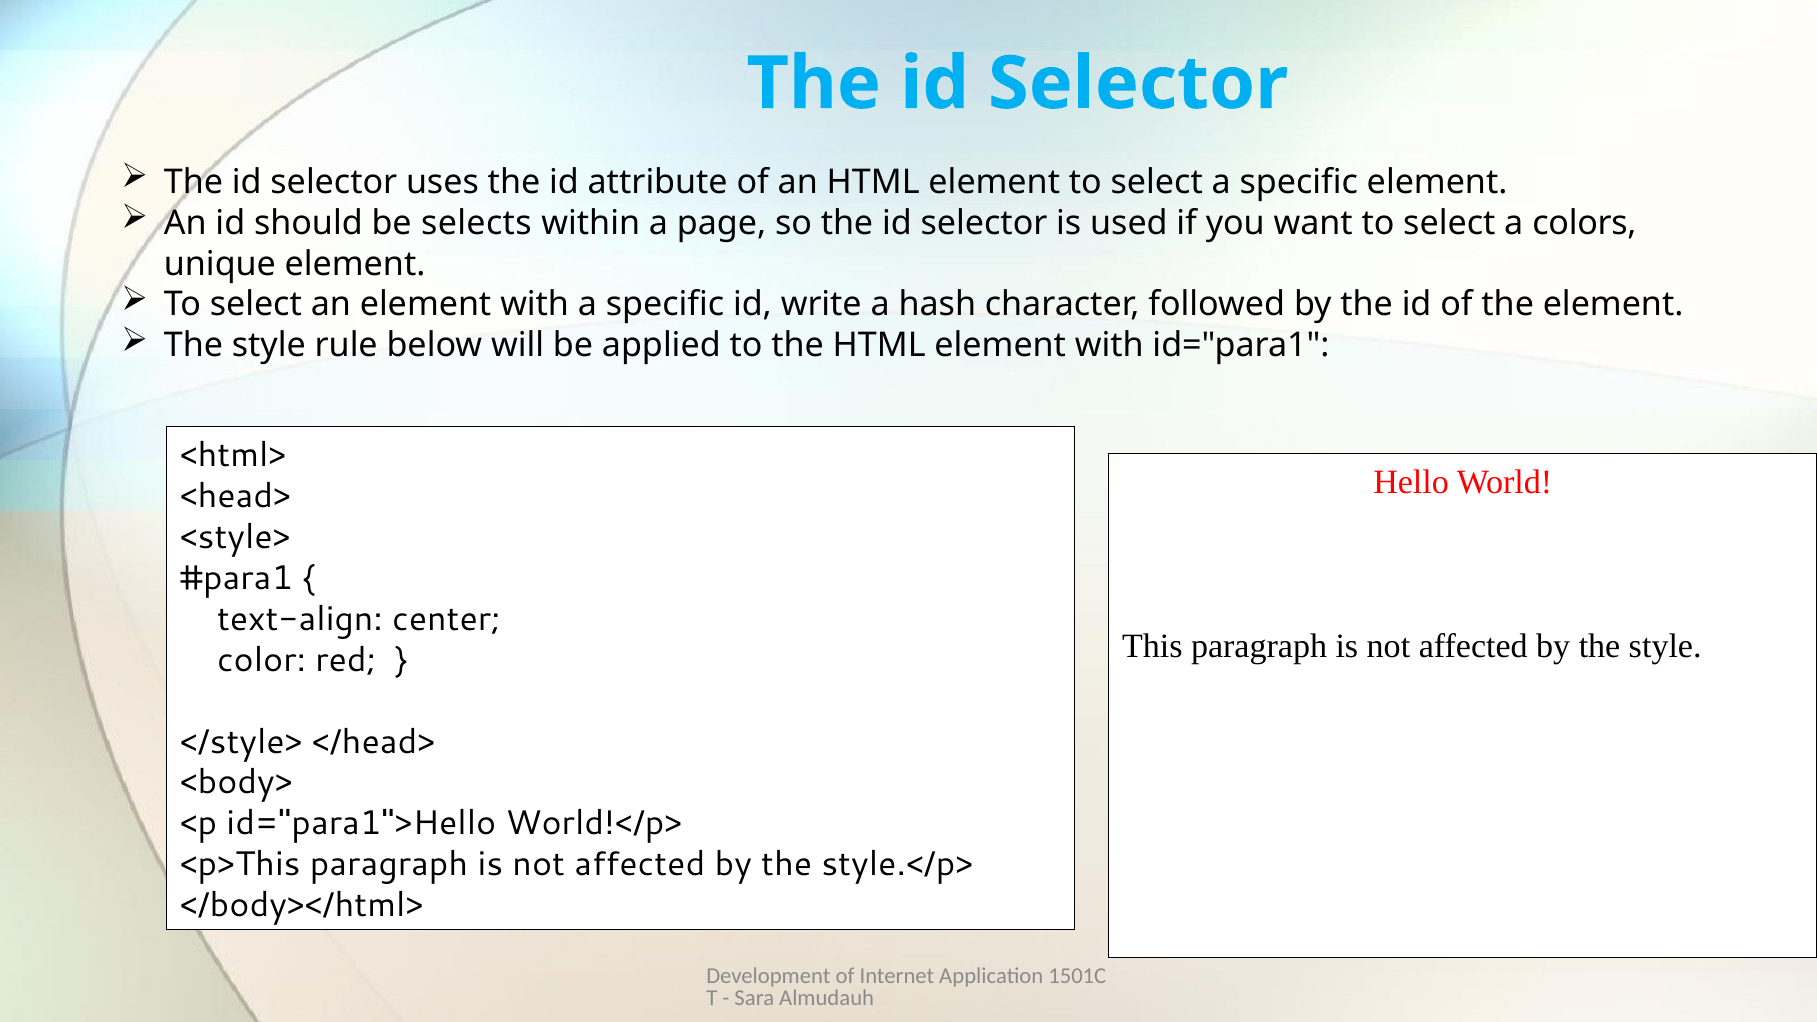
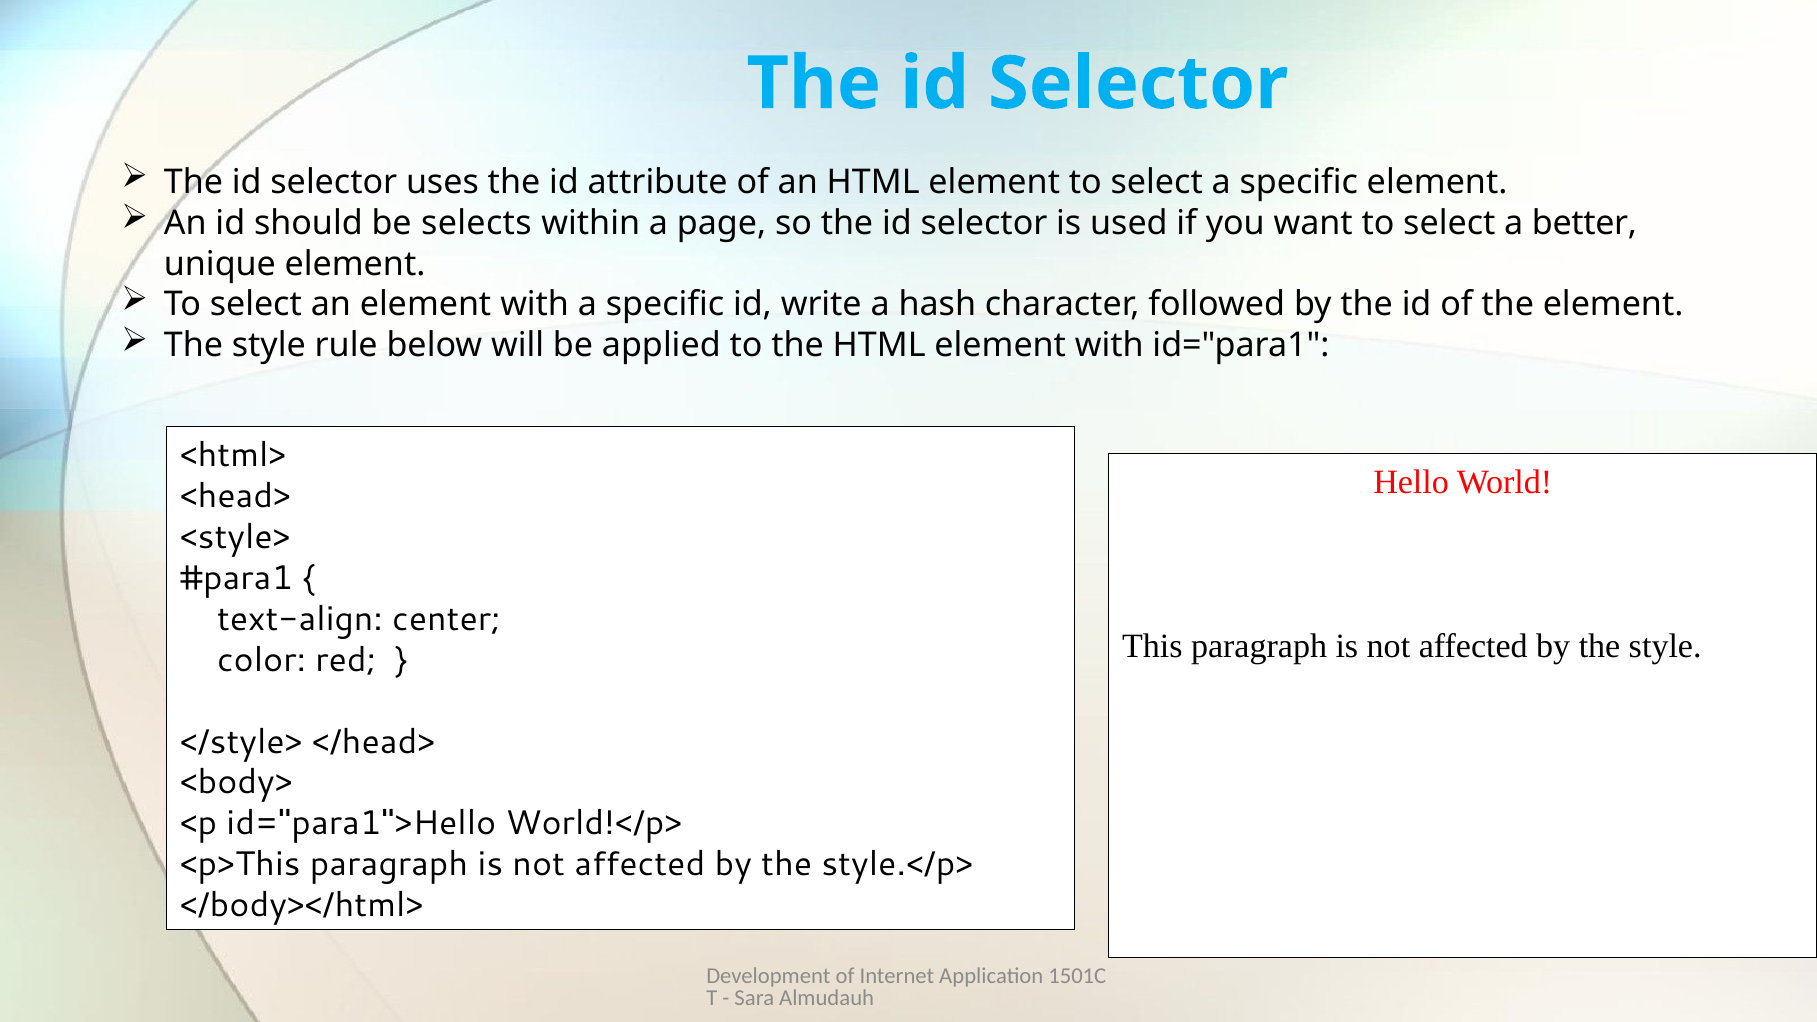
colors: colors -> better (1585, 223)
